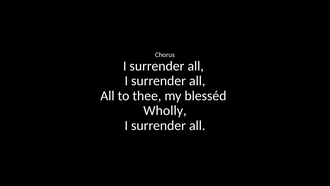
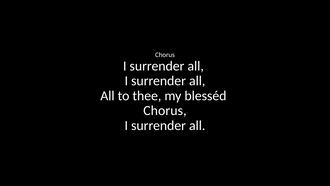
Wholly: Wholly -> Chorus (165, 110)
